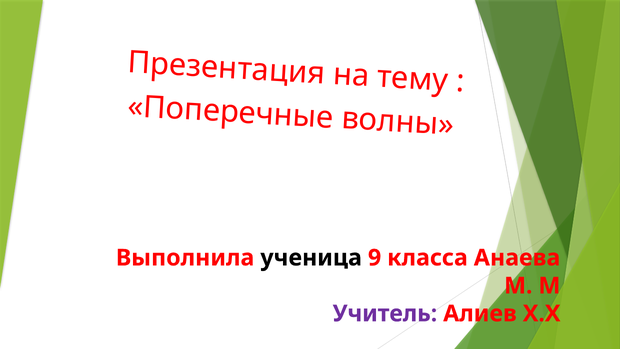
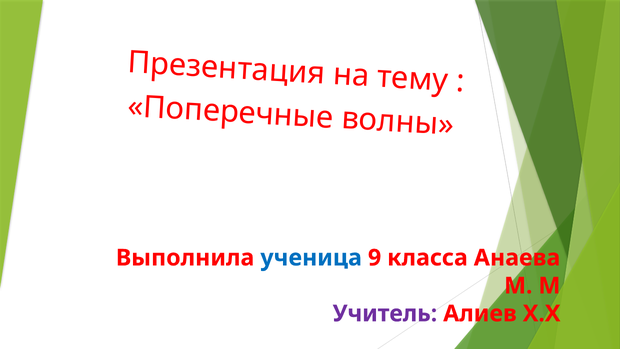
ученица colour: black -> blue (311, 258)
